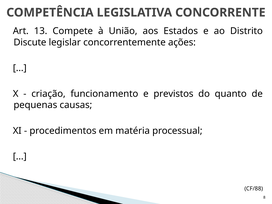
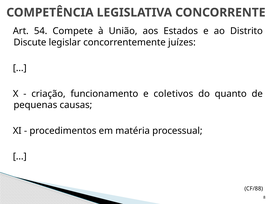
13: 13 -> 54 (41, 31)
ações: ações -> juízes (182, 42)
previstos: previstos -> coletivos (173, 94)
